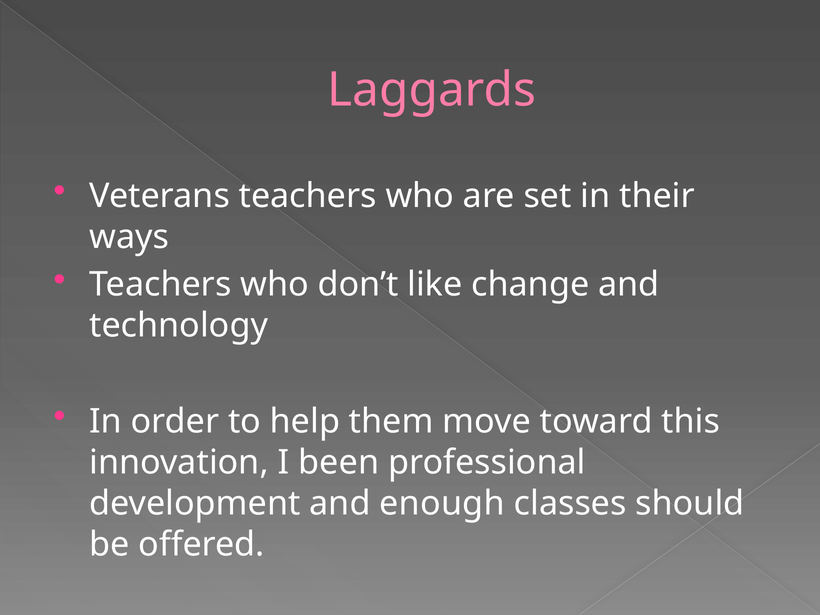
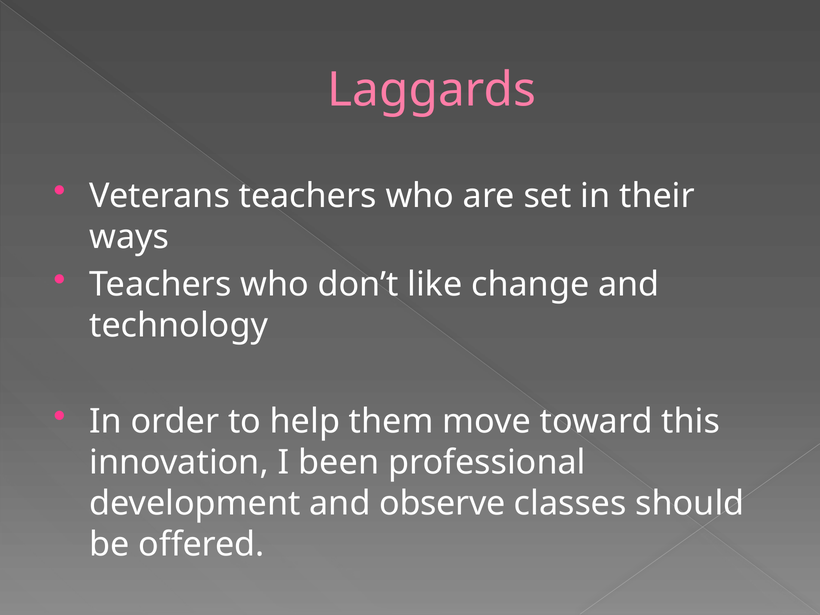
enough: enough -> observe (442, 503)
